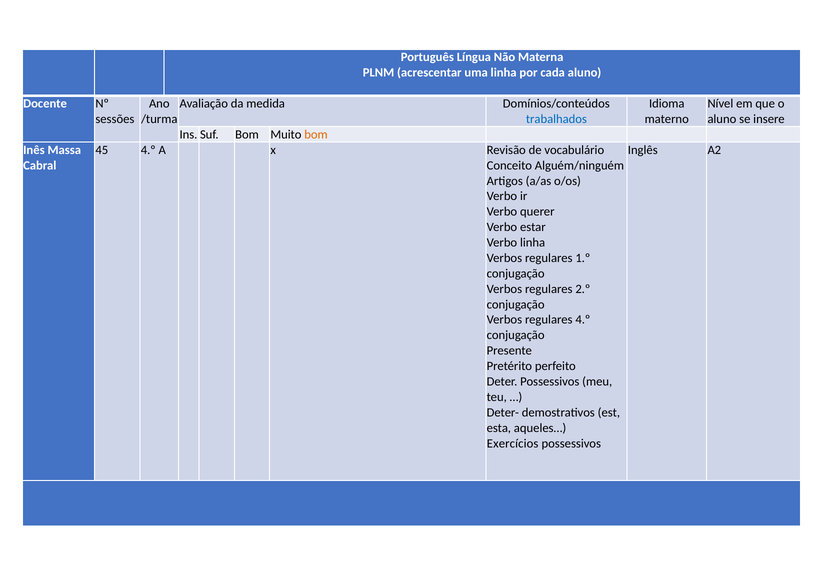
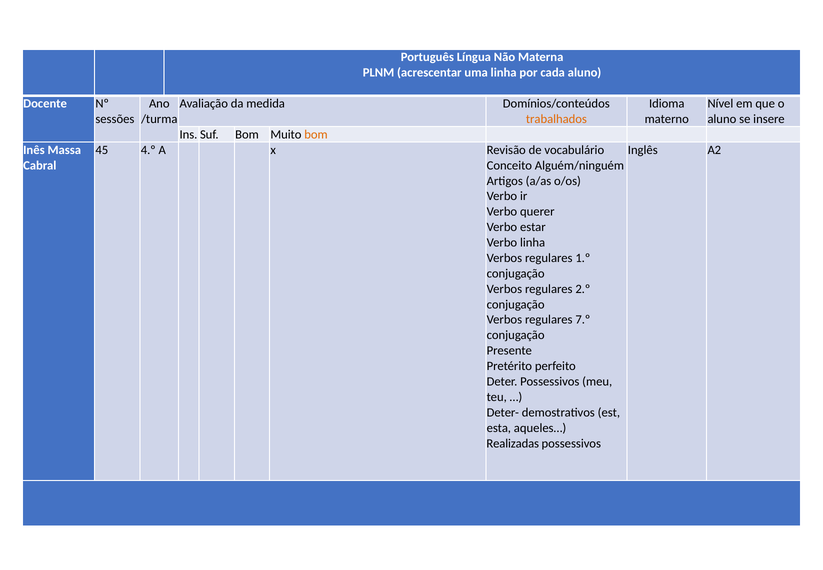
trabalhados colour: blue -> orange (556, 119)
regulares 4.º: 4.º -> 7.º (583, 320)
Exercícios: Exercícios -> Realizadas (513, 443)
